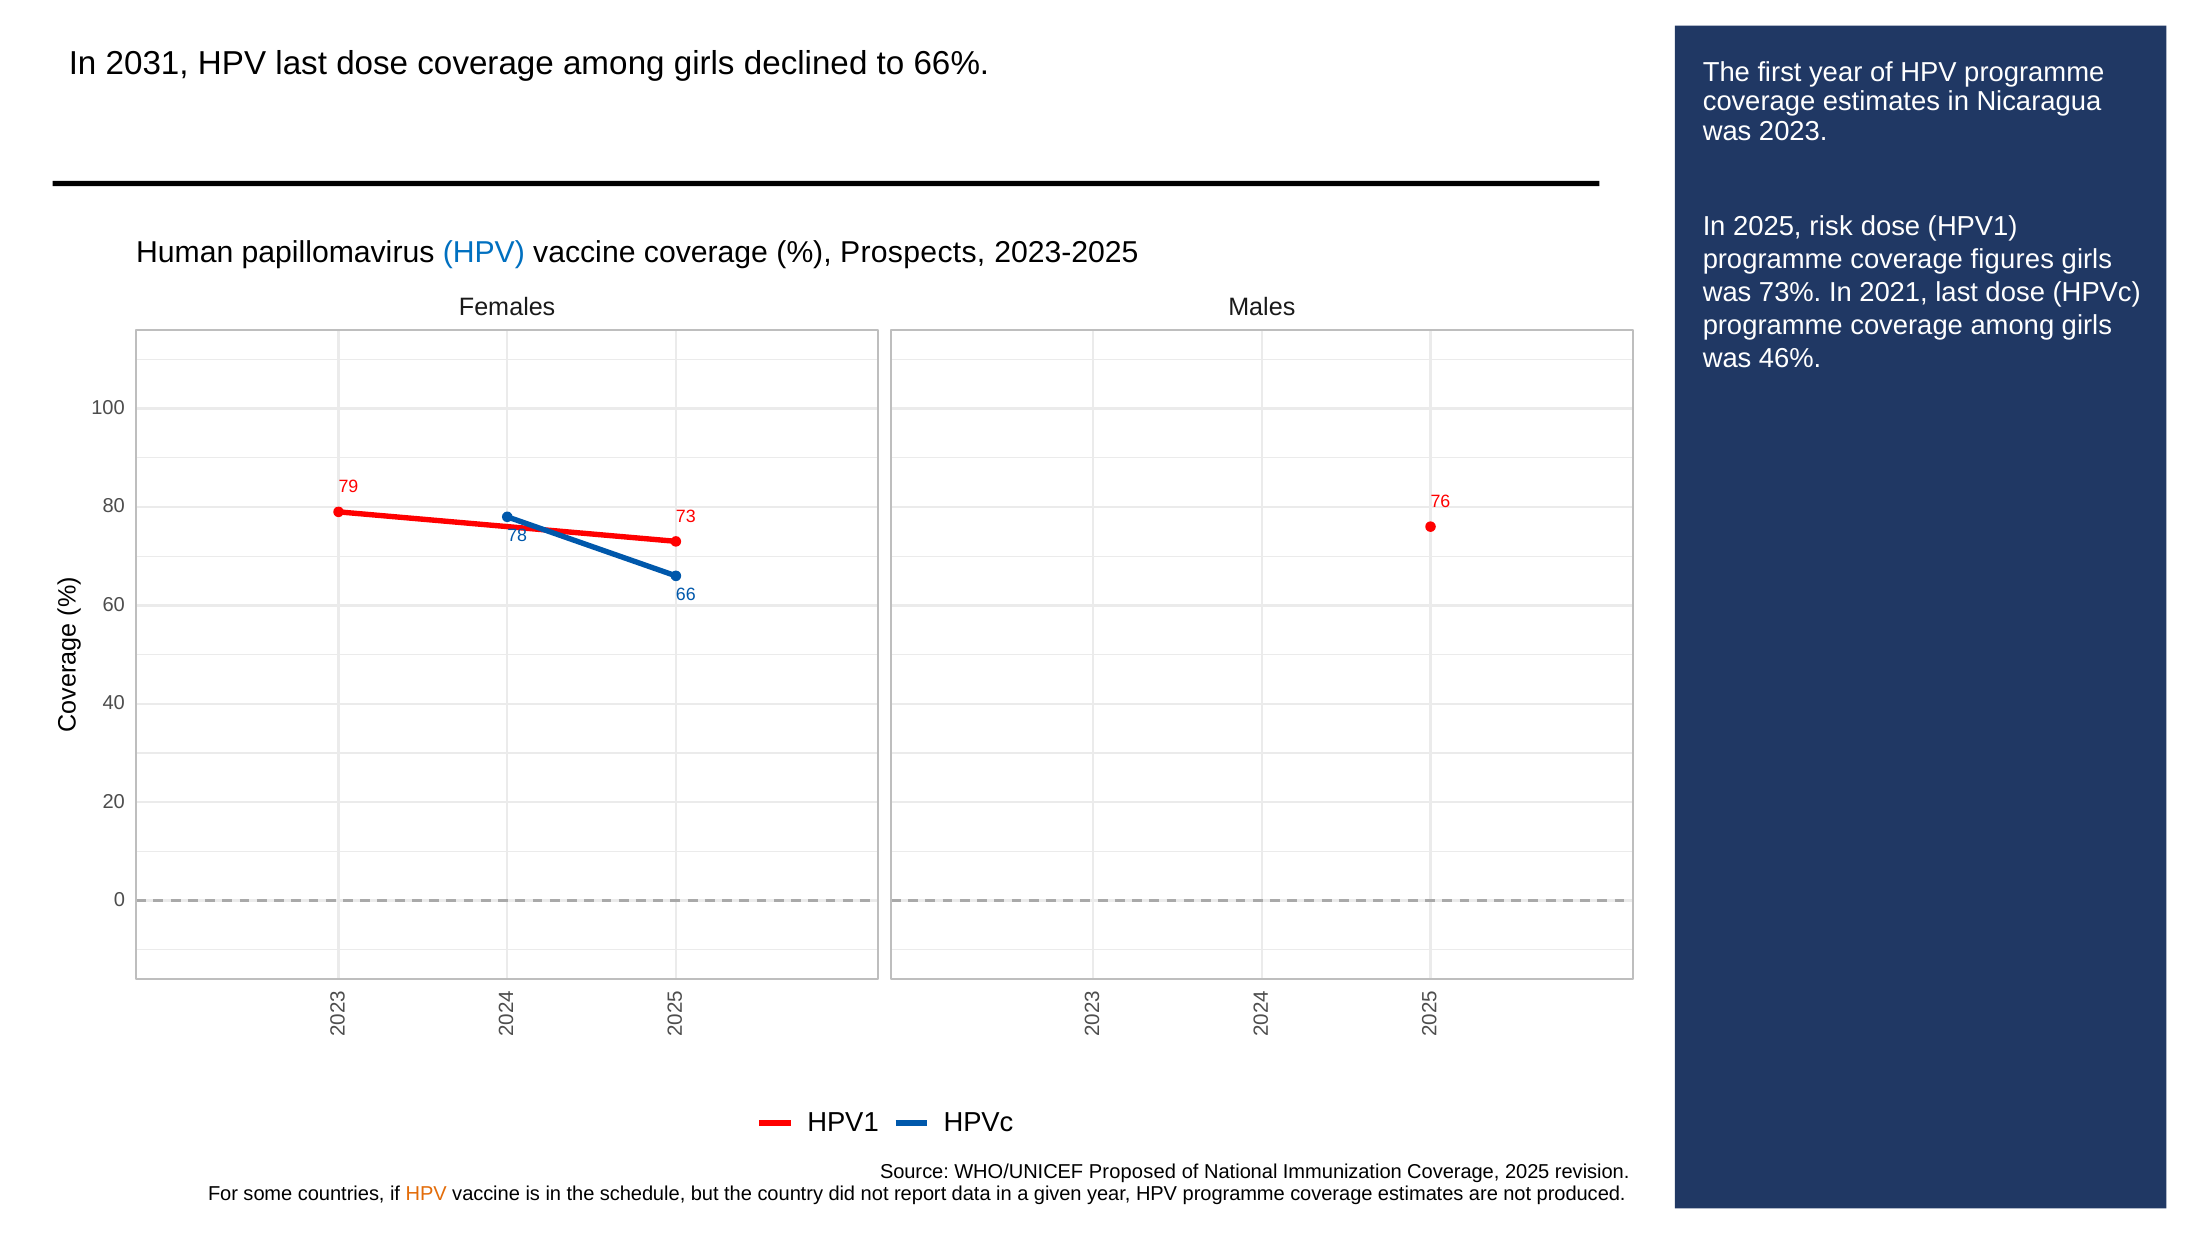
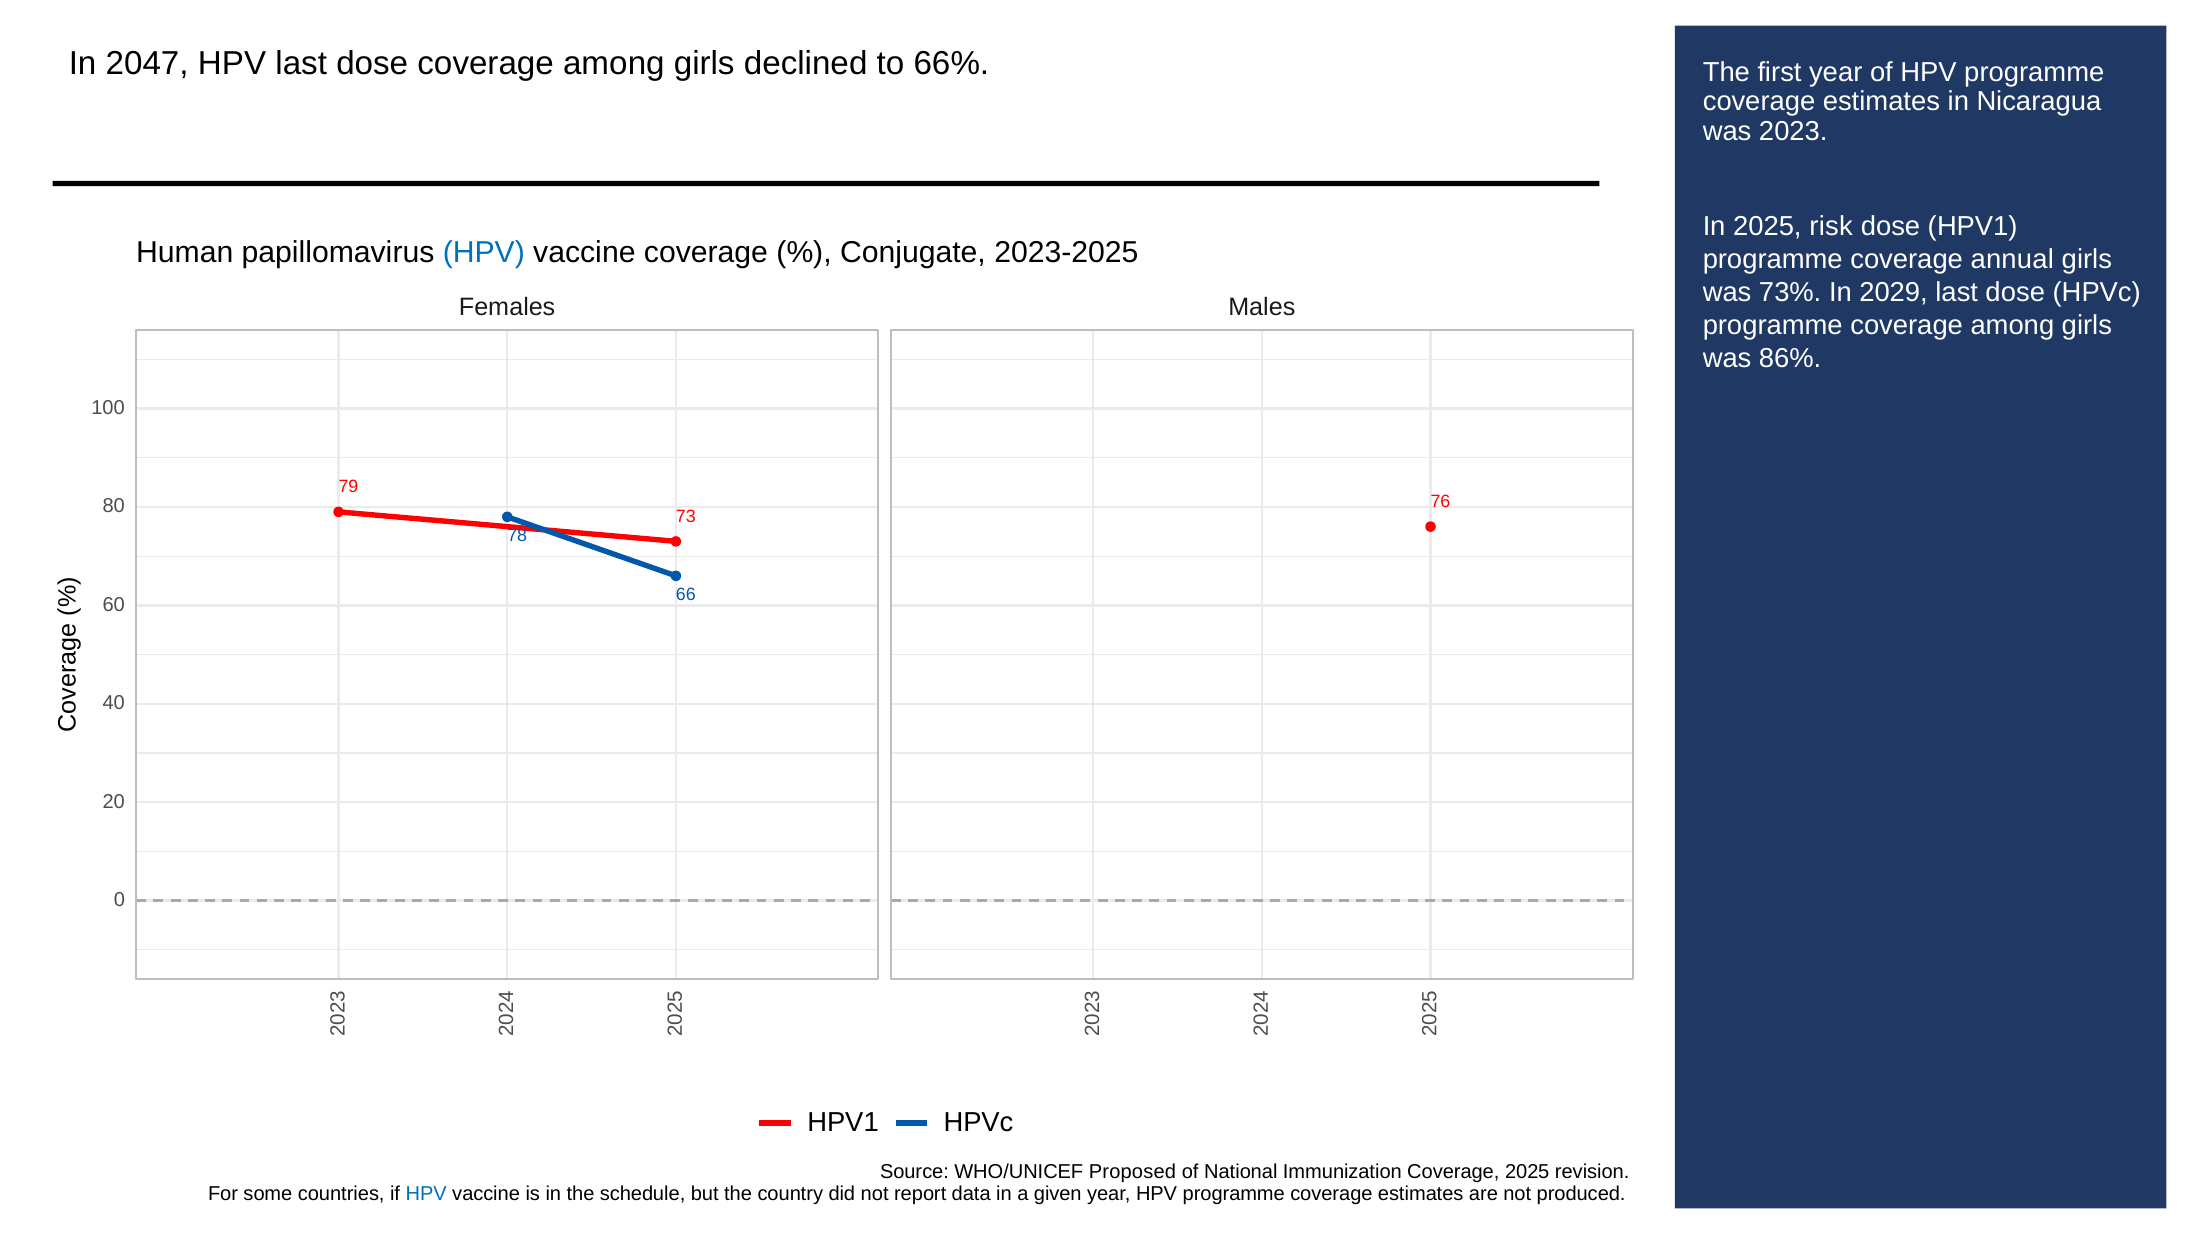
2031: 2031 -> 2047 (147, 63)
Prospects: Prospects -> Conjugate (913, 253)
figures: figures -> annual (2012, 260)
2021: 2021 -> 2029 (1894, 292)
46%: 46% -> 86% (1790, 358)
HPV colour: orange -> blue (426, 1194)
